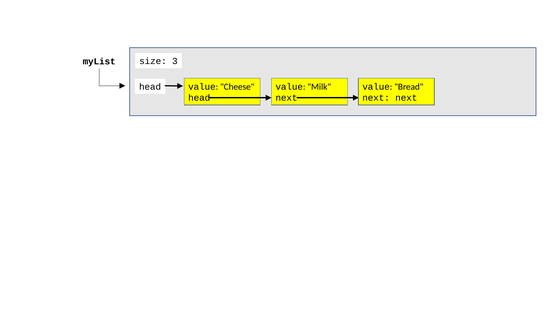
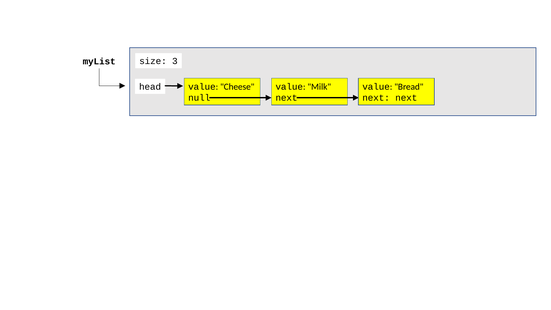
head: head -> null (199, 98)
